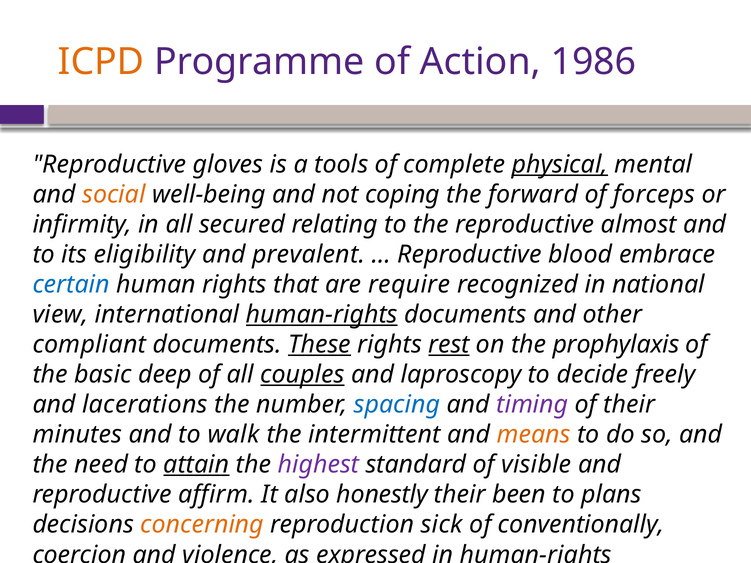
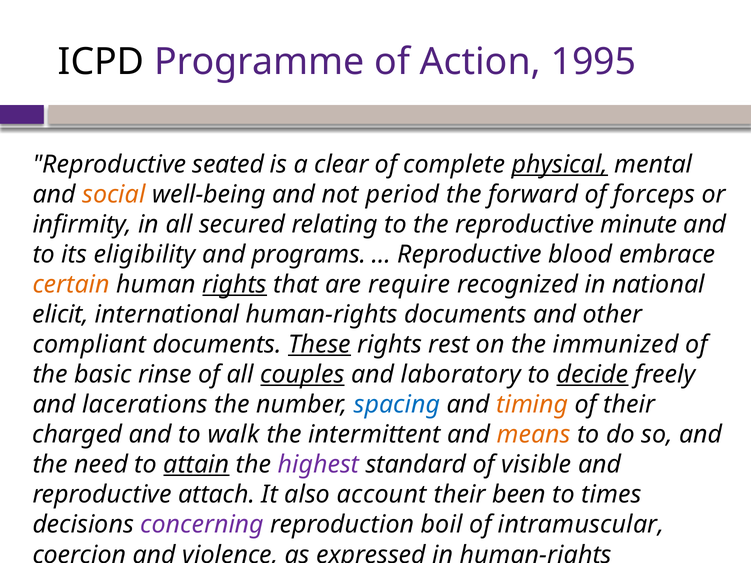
ICPD colour: orange -> black (101, 62)
1986: 1986 -> 1995 (594, 62)
gloves: gloves -> seated (228, 164)
tools: tools -> clear (341, 164)
coping: coping -> period (402, 195)
almost: almost -> minute (639, 225)
prevalent: prevalent -> programs (309, 255)
certain colour: blue -> orange (71, 285)
rights underline: none -> present (235, 285)
view: view -> elicit (61, 315)
human-rights underline: present -> none (322, 315)
rest underline: present -> none (449, 345)
prophylaxis: prophylaxis -> immunized (616, 345)
deep: deep -> rinse (165, 375)
laproscopy: laproscopy -> laboratory (461, 375)
decide underline: none -> present (592, 375)
timing colour: purple -> orange (532, 405)
minutes: minutes -> charged (77, 435)
affirm: affirm -> attach (217, 495)
honestly: honestly -> account (382, 495)
plans: plans -> times (611, 495)
concerning colour: orange -> purple (202, 525)
sick: sick -> boil (442, 525)
conventionally: conventionally -> intramuscular (581, 525)
